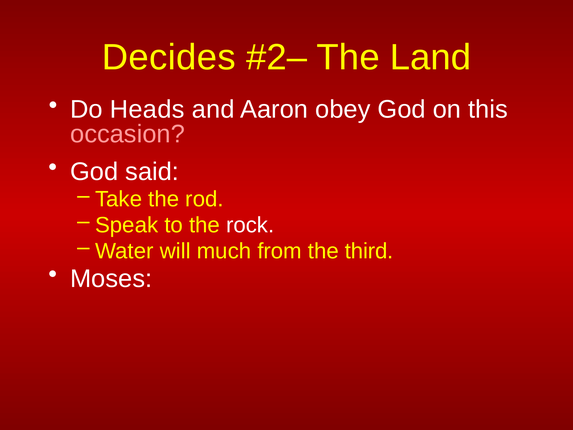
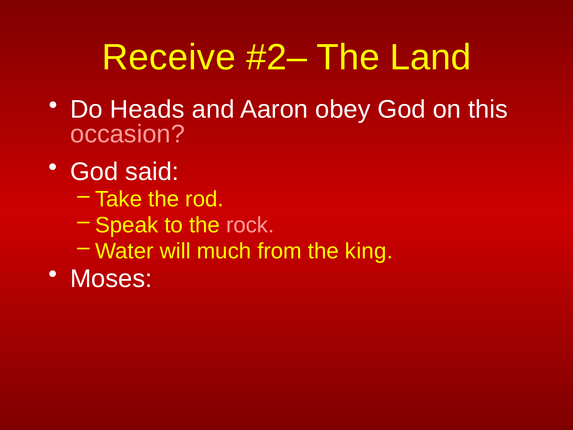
Decides: Decides -> Receive (169, 57)
rock colour: white -> pink (250, 225)
third: third -> king (369, 251)
